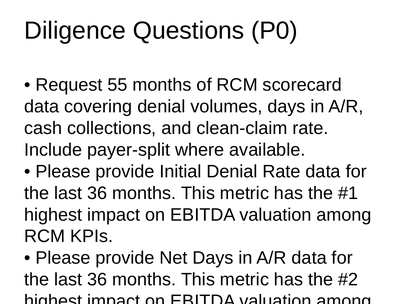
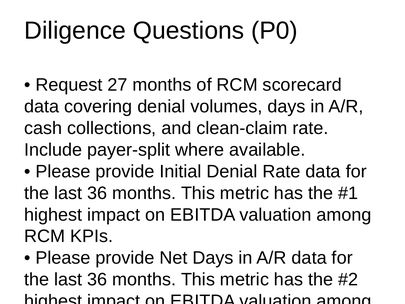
55: 55 -> 27 (118, 85)
